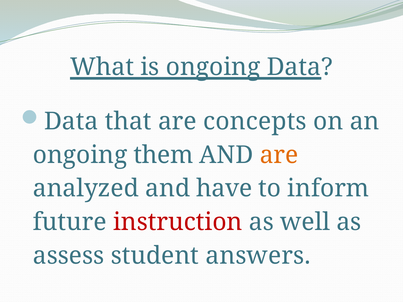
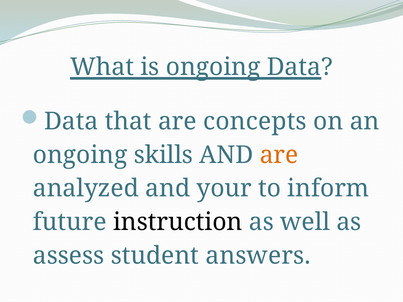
them: them -> skills (163, 155)
have: have -> your (224, 189)
instruction colour: red -> black (178, 222)
